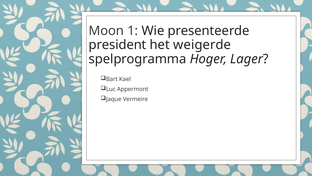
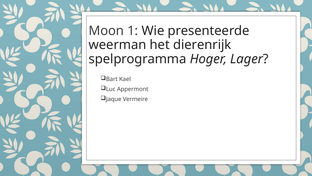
president: president -> weerman (118, 45)
weigerde: weigerde -> dierenrijk (202, 45)
